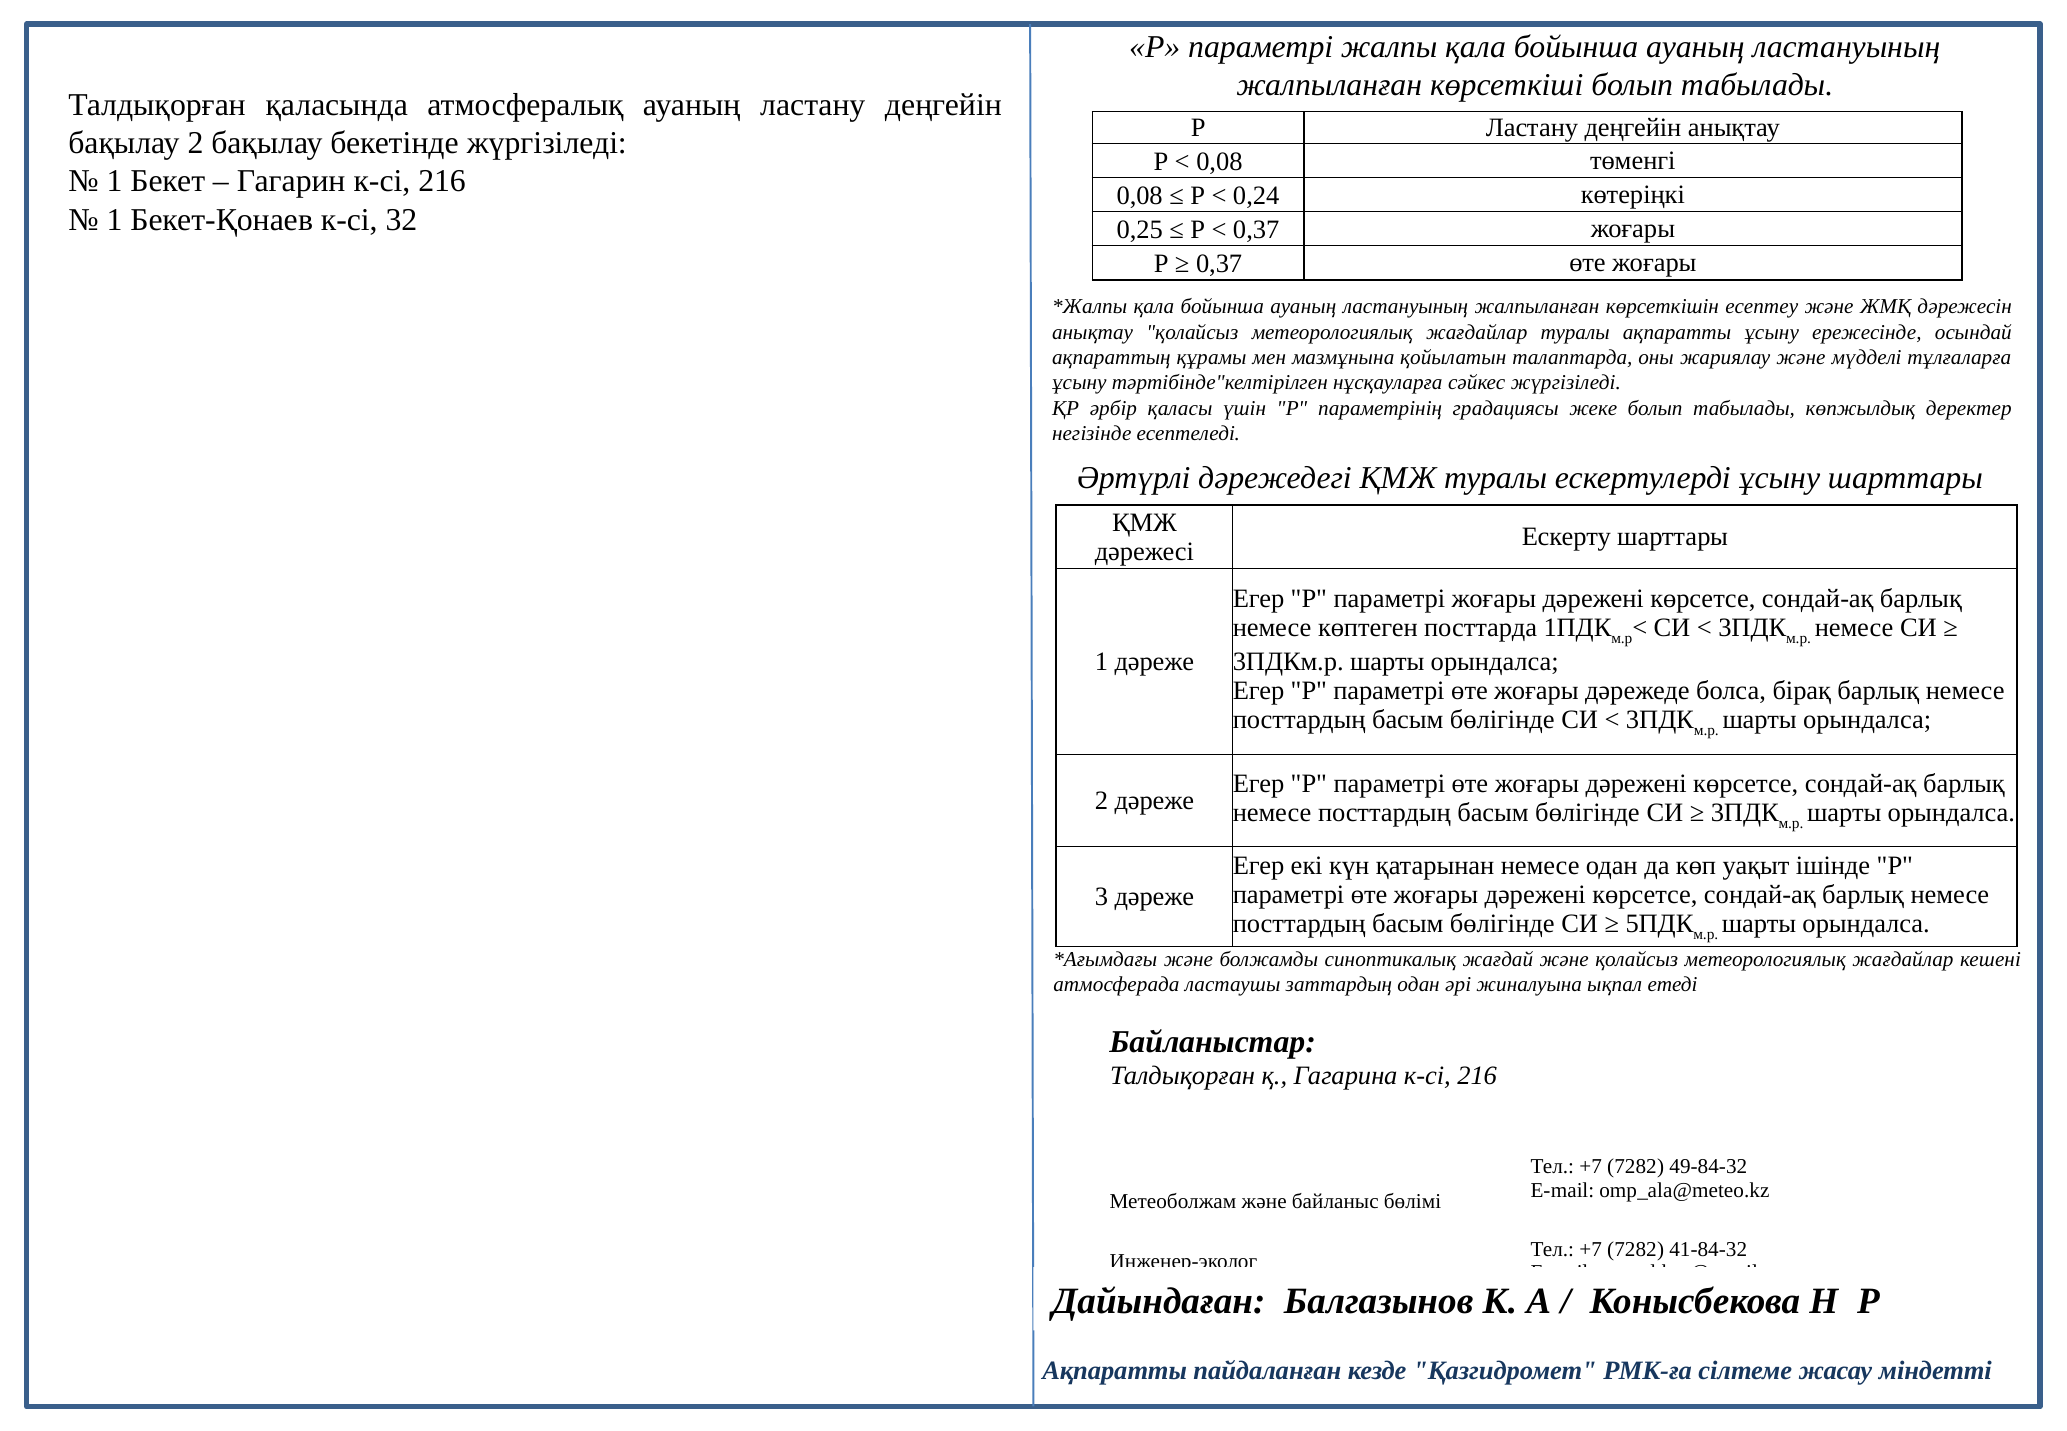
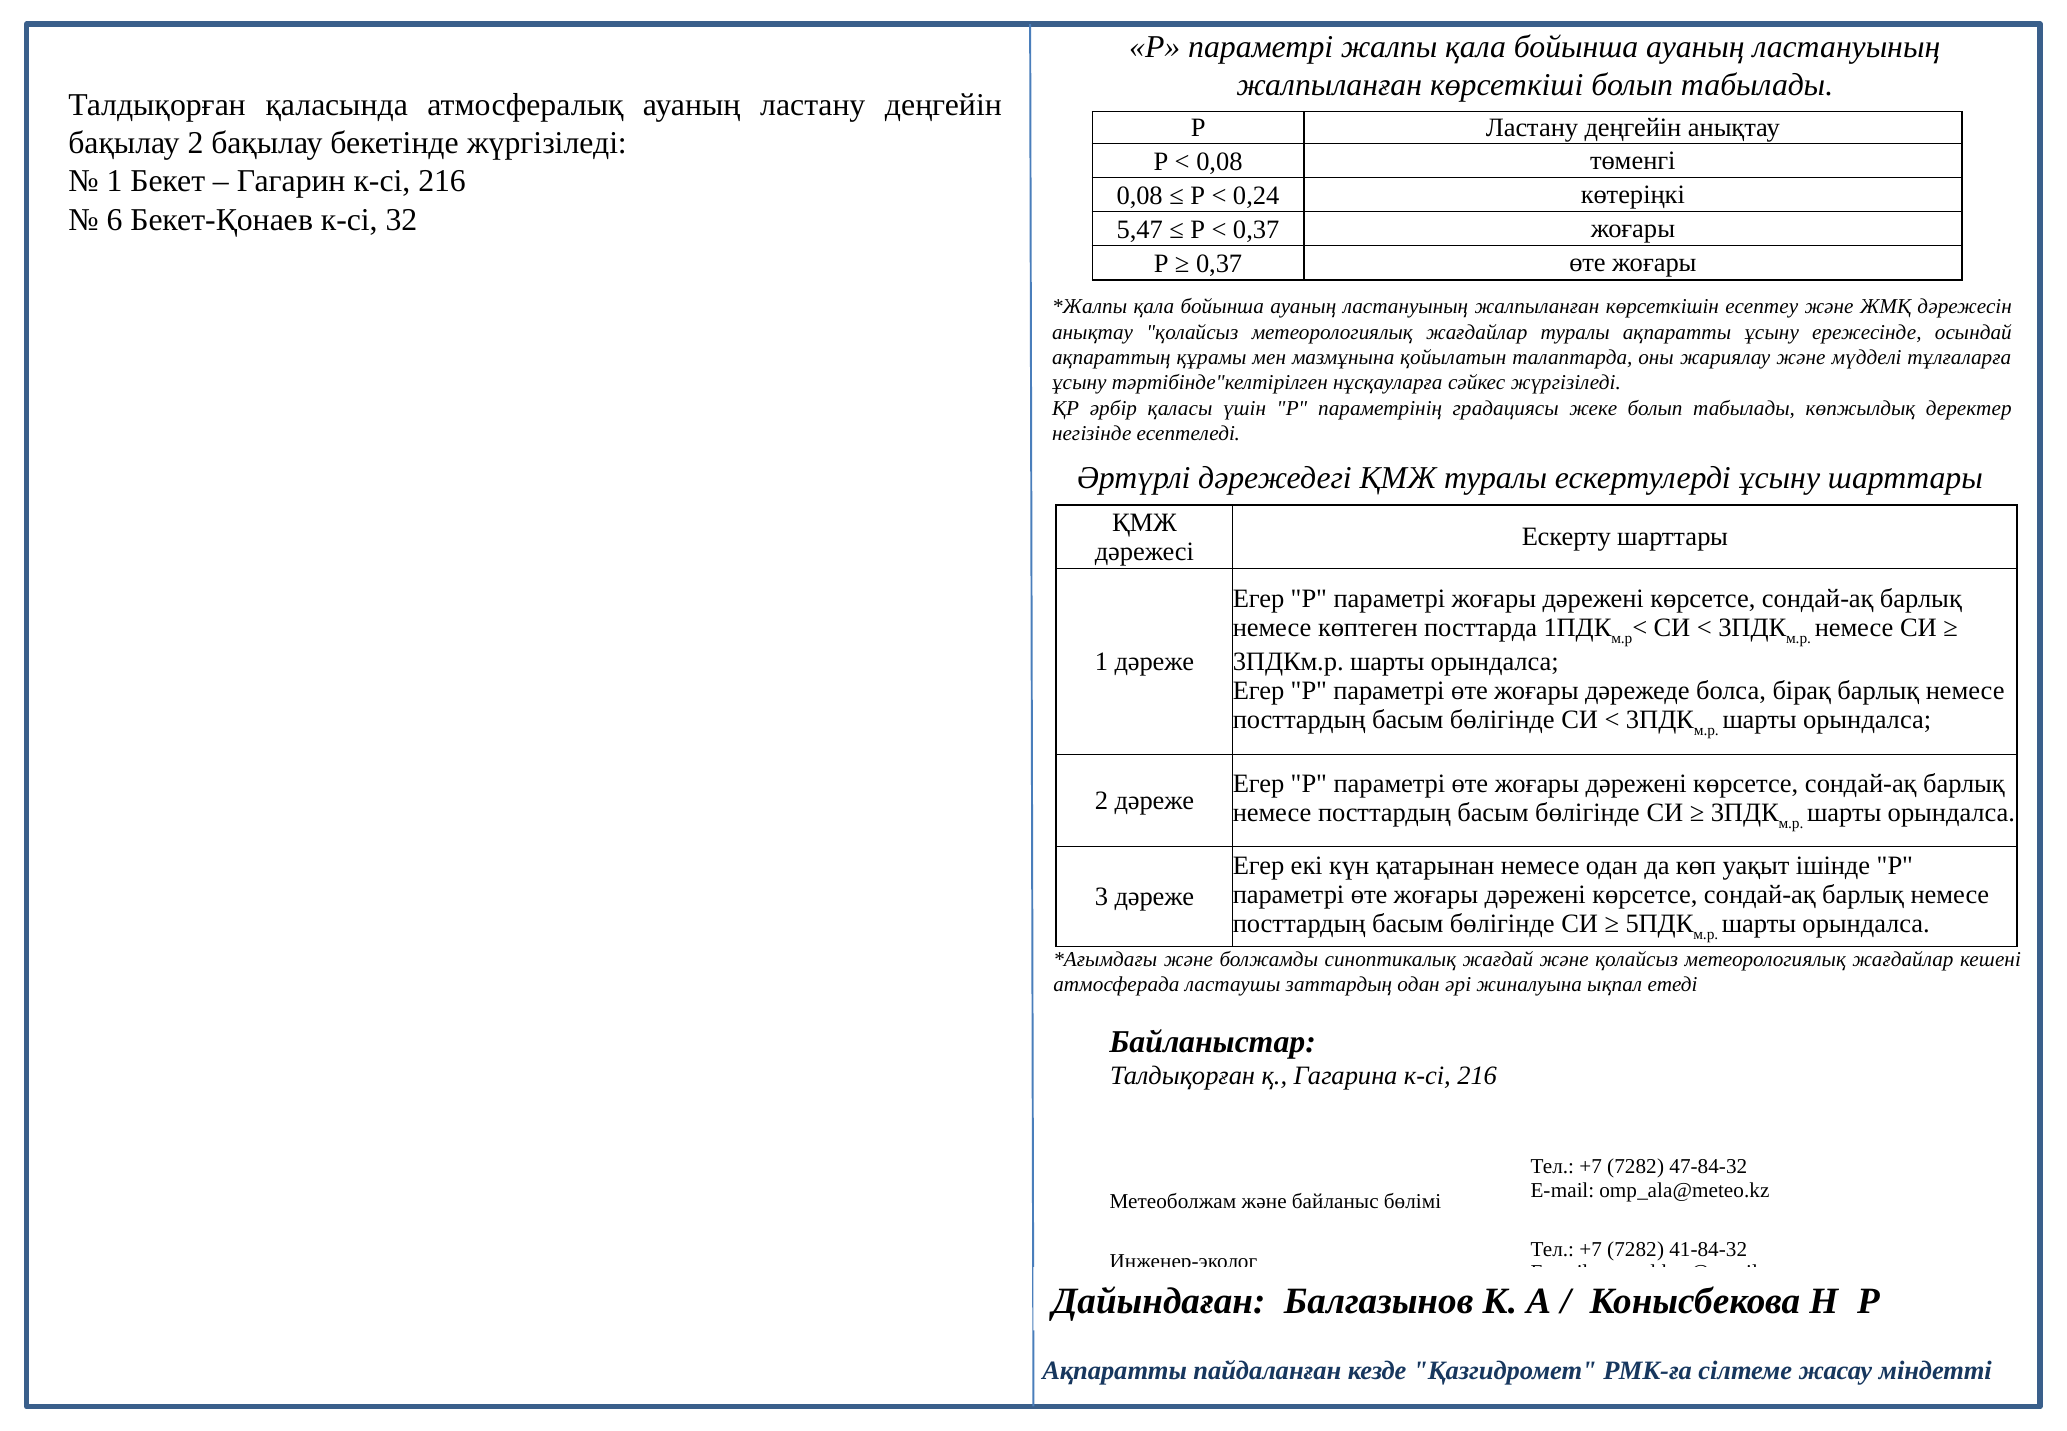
1: 1 -> 6 (115, 220)
0,25: 0,25 -> 5,47 (1140, 230)
49-84-32: 49-84-32 -> 47-84-32 (1708, 1167)
